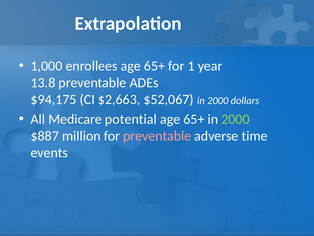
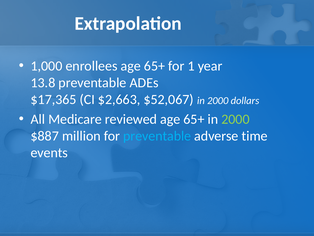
$94,175: $94,175 -> $17,365 (54, 99)
potential: potential -> reviewed (131, 119)
preventable colour: pink -> light blue (157, 136)
